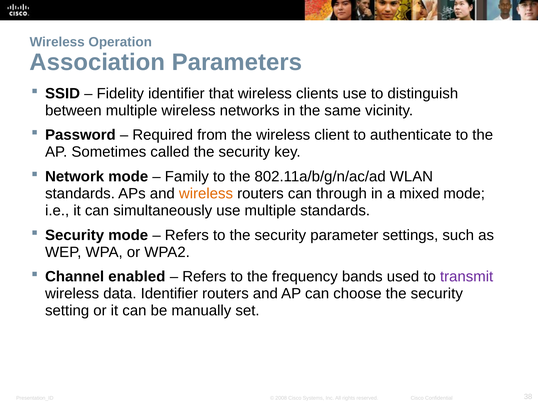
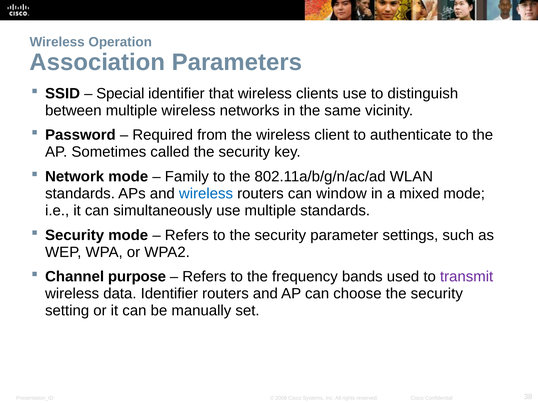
Fidelity: Fidelity -> Special (120, 94)
wireless colour: orange -> blue (206, 194)
through: through -> window (341, 194)
enabled: enabled -> purpose (137, 277)
